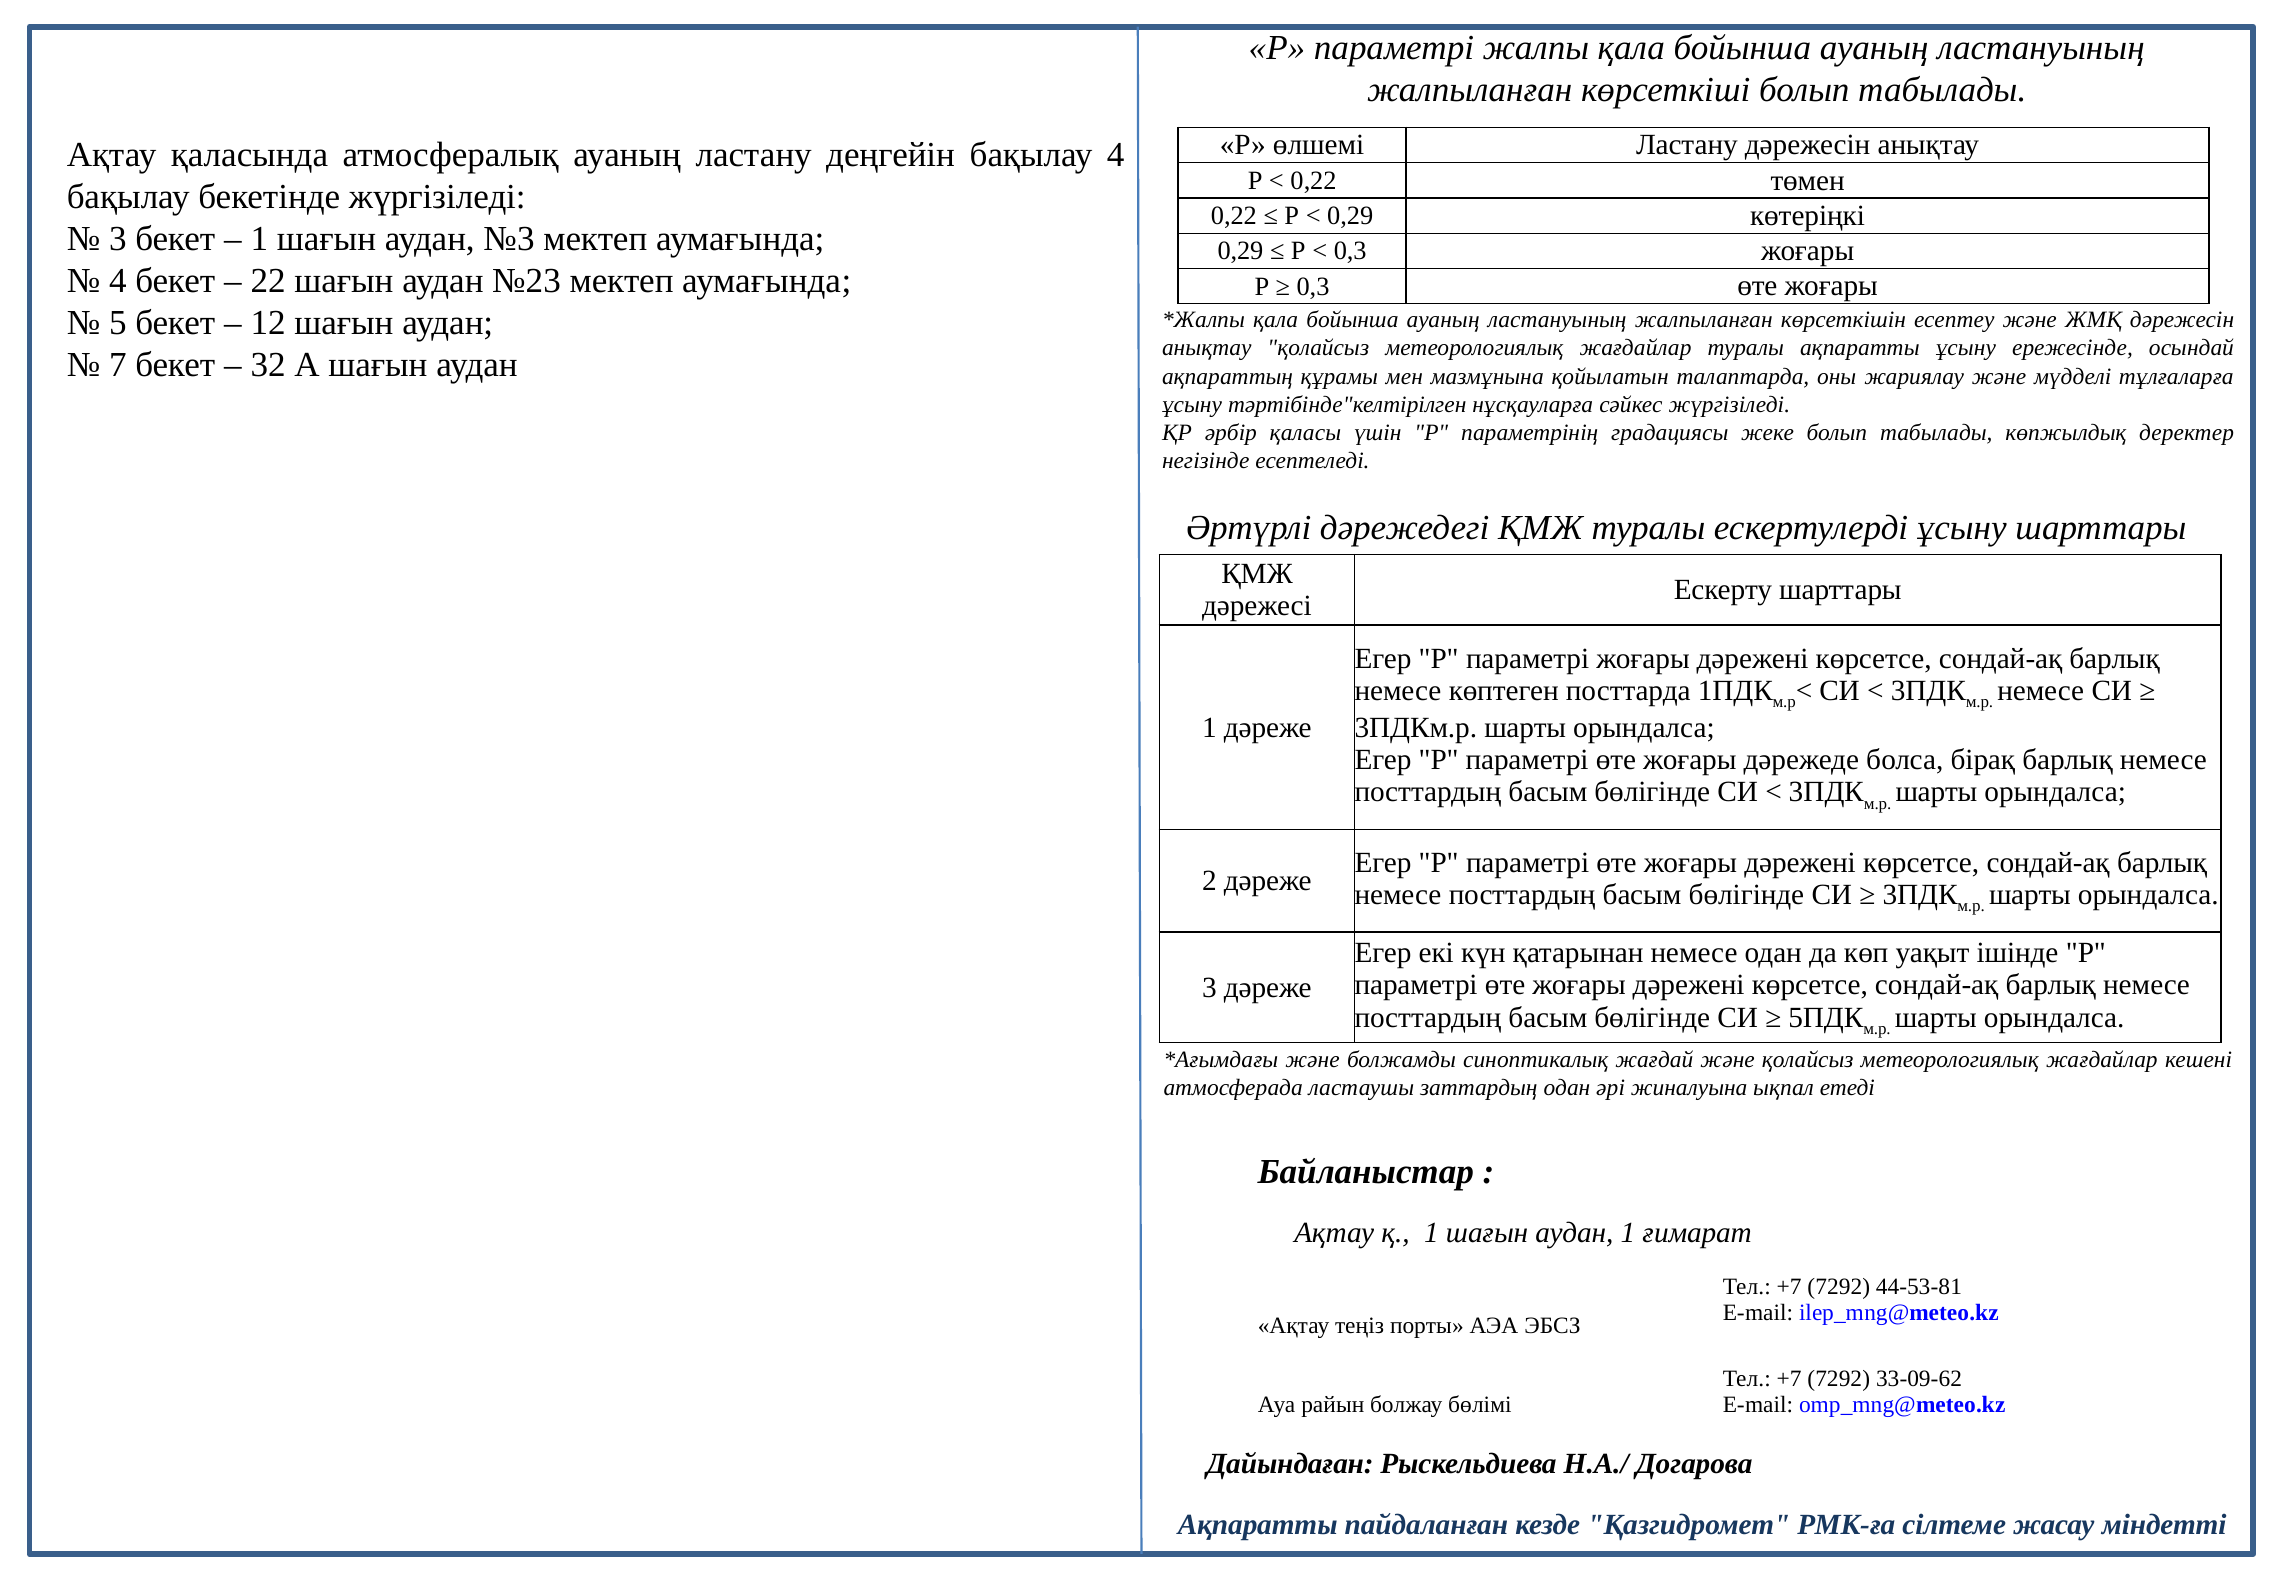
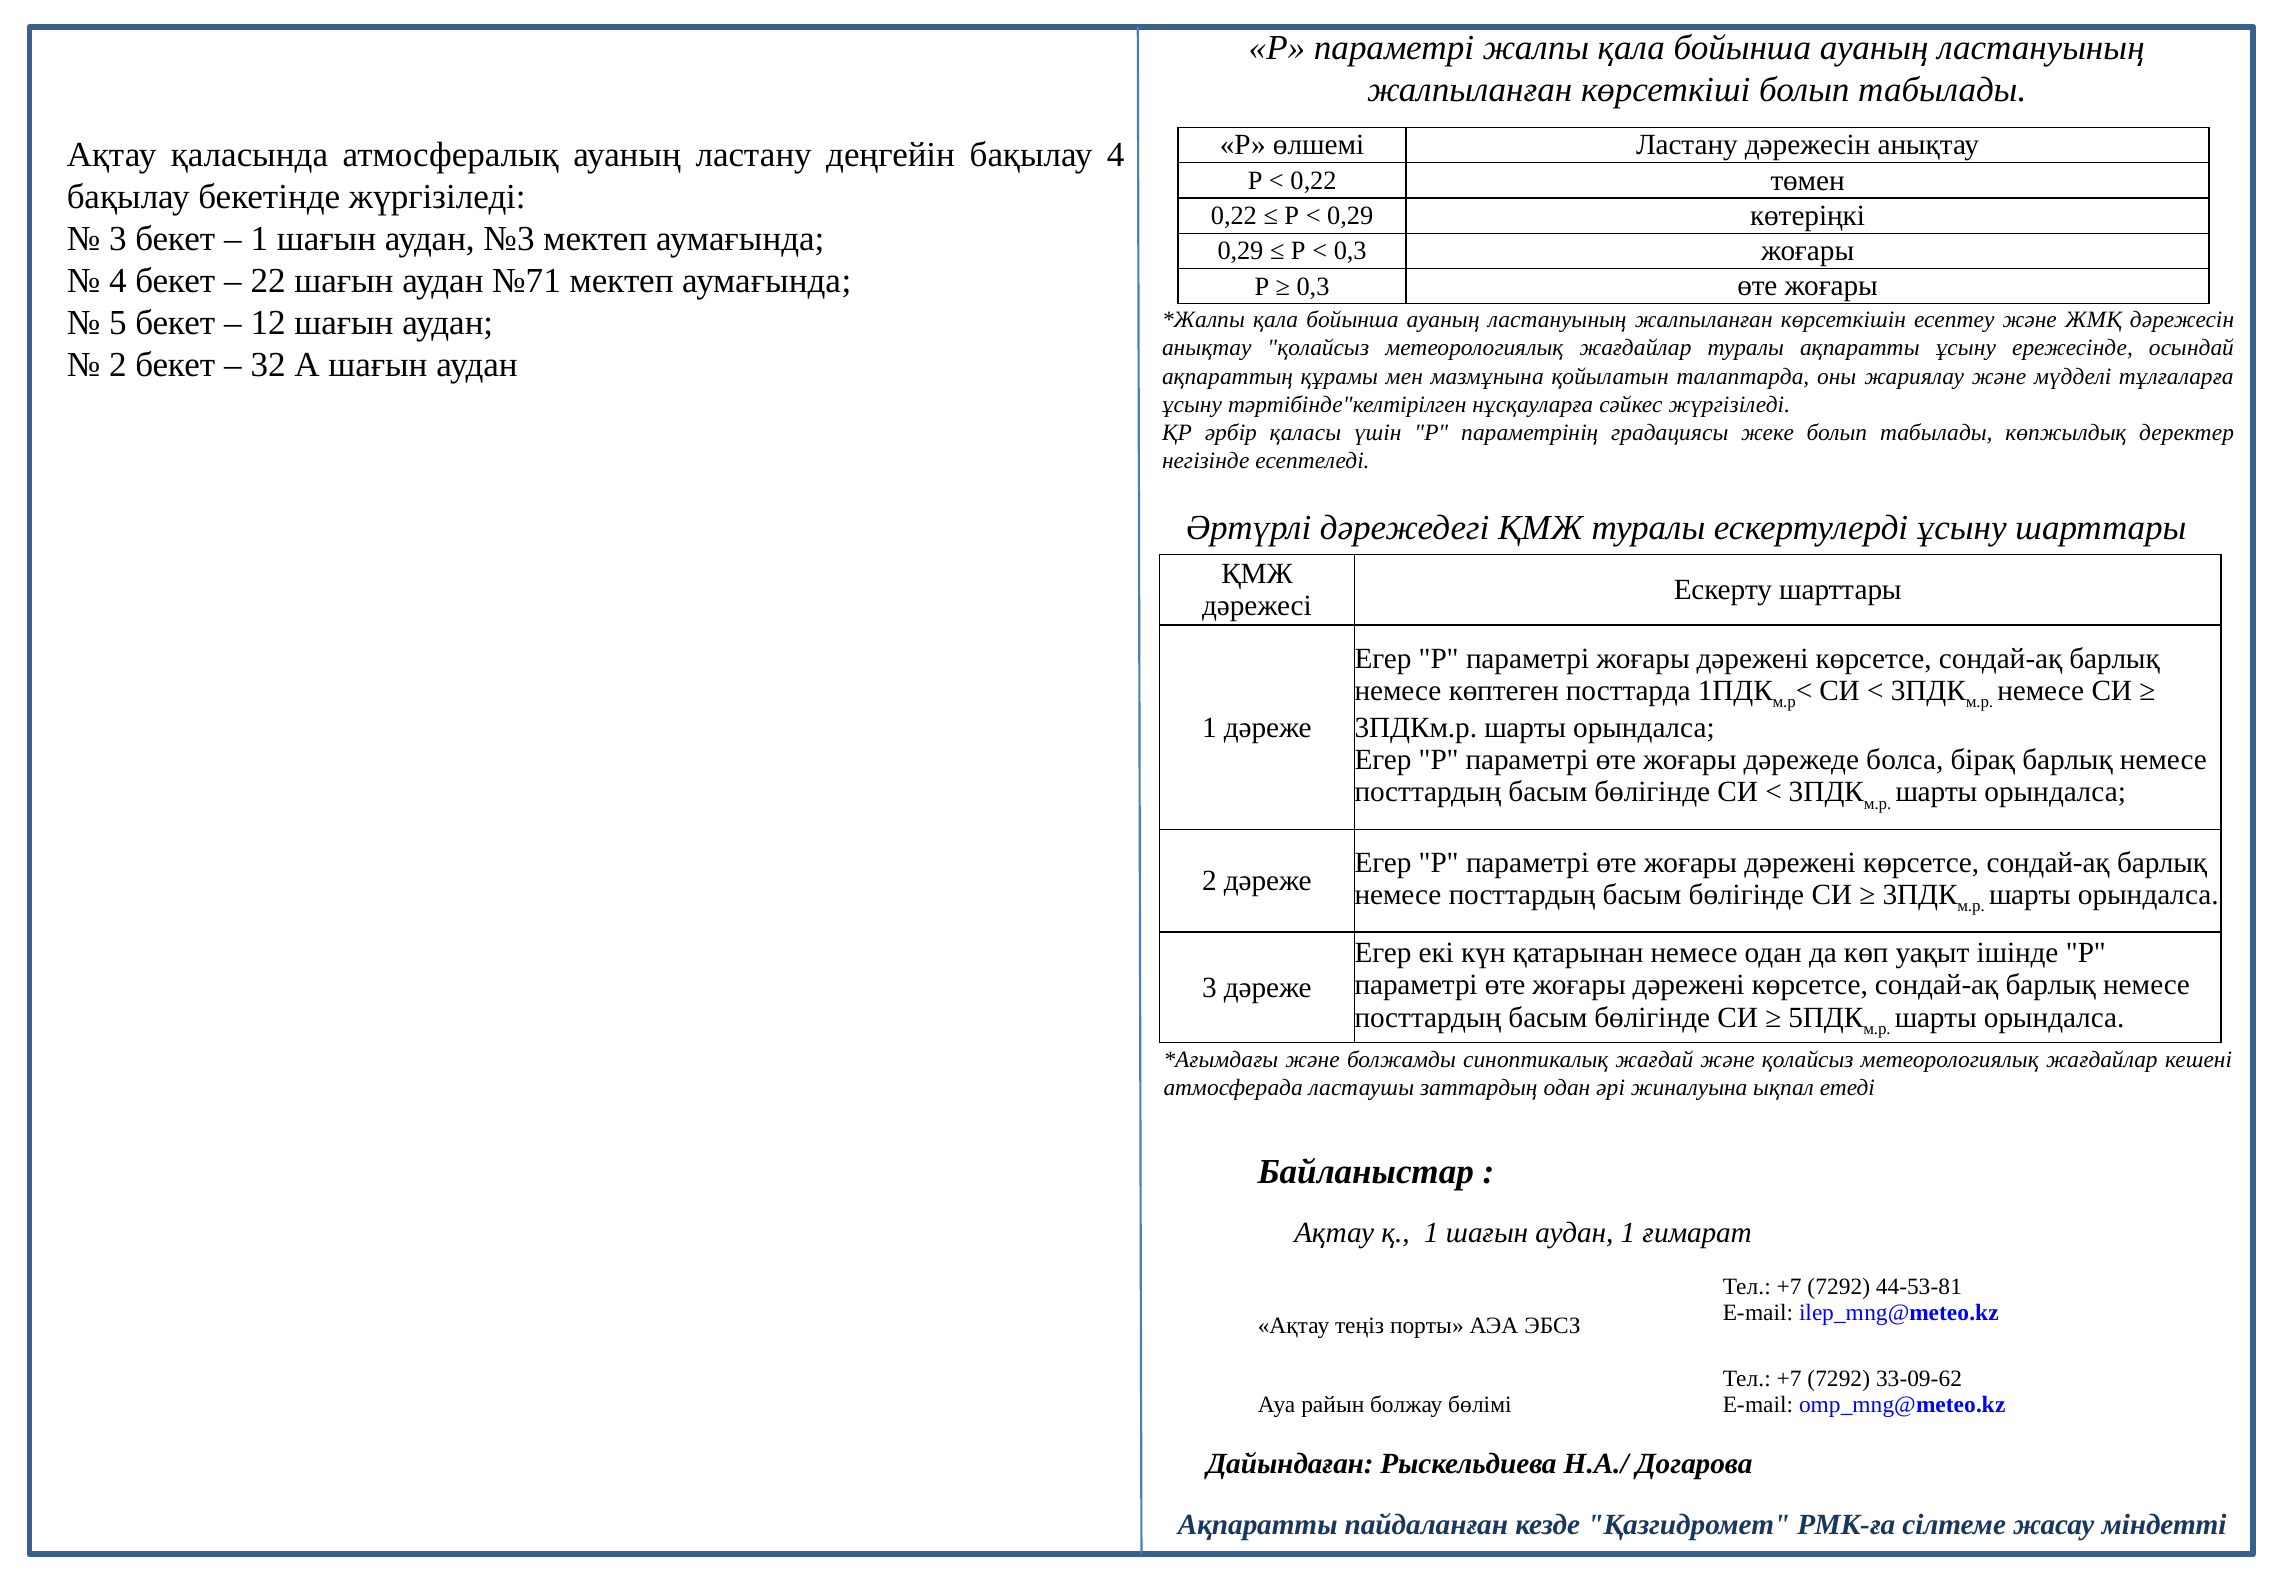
№23: №23 -> №71 (527, 281)
7: 7 -> 2 (118, 365)
